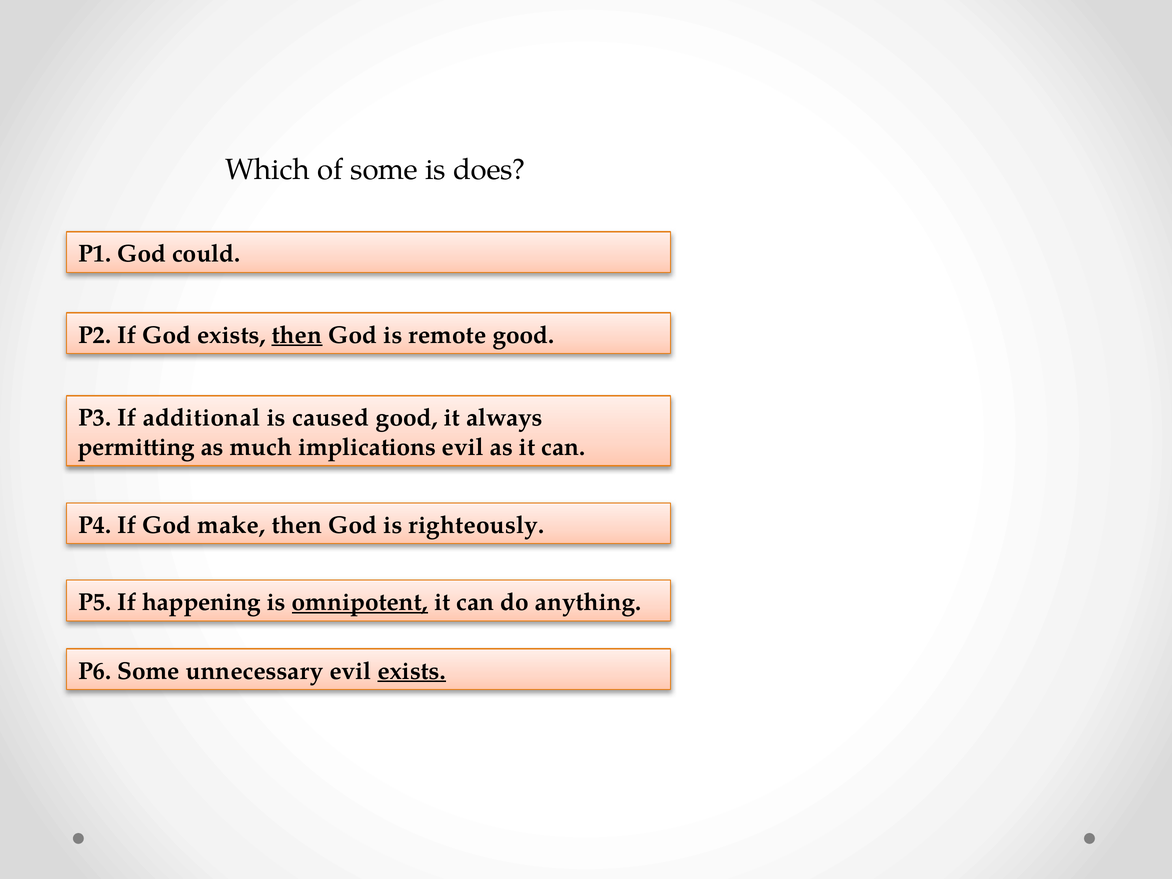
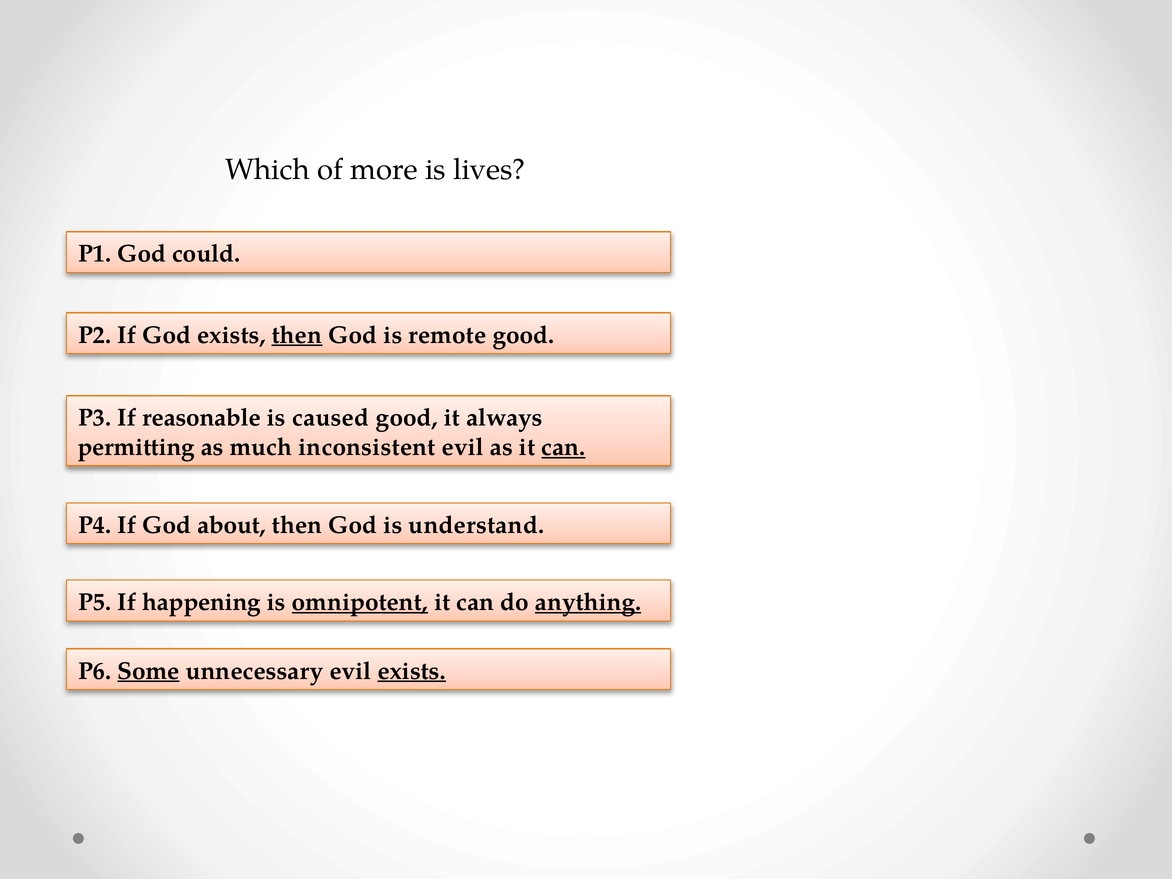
of some: some -> more (384, 169)
does: does -> lives (489, 169)
additional: additional -> reasonable (202, 418)
implications: implications -> inconsistent (367, 447)
can underline: none -> present (563, 447)
make: make -> about (232, 525)
righteously: righteously -> understand (476, 525)
anything underline: none -> present (588, 602)
Some underline: none -> present (149, 671)
